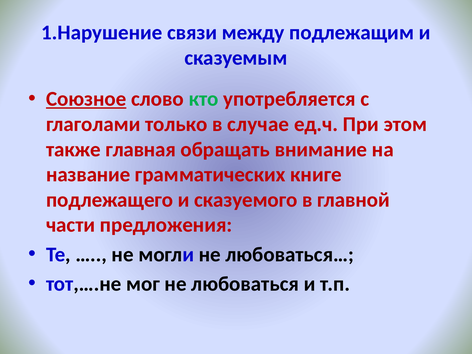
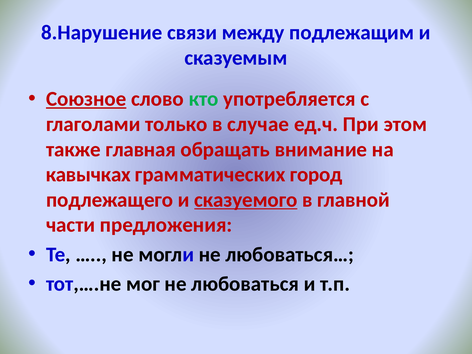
1.Нарушение: 1.Нарушение -> 8.Нарушение (102, 33)
название: название -> кавычках (88, 175)
книге: книге -> город (316, 175)
сказуемого underline: none -> present (246, 200)
